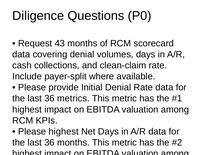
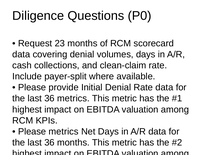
43: 43 -> 23 (60, 43)
Please highest: highest -> metrics (64, 131)
